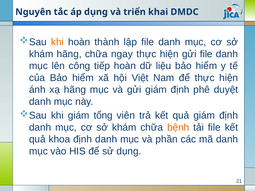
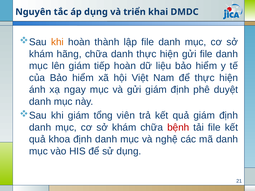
chữa ngay: ngay -> danh (122, 54)
lên công: công -> giám (80, 66)
xạ hãng: hãng -> ngay (75, 90)
bệnh colour: orange -> red (178, 128)
phần: phần -> nghệ (167, 139)
